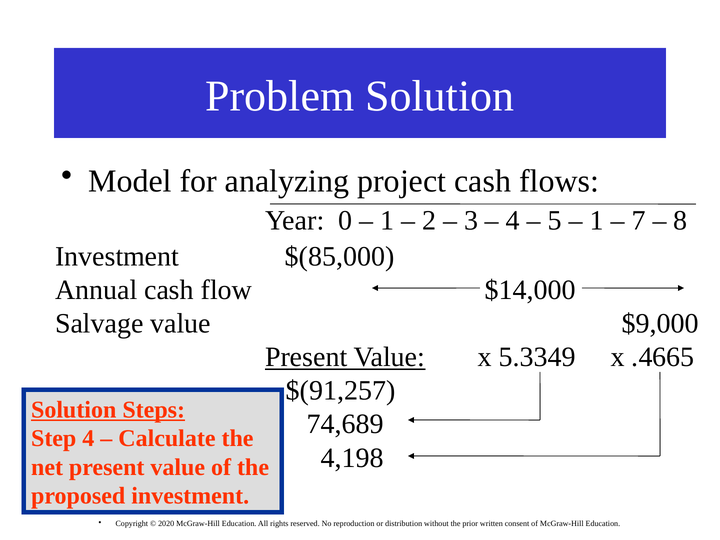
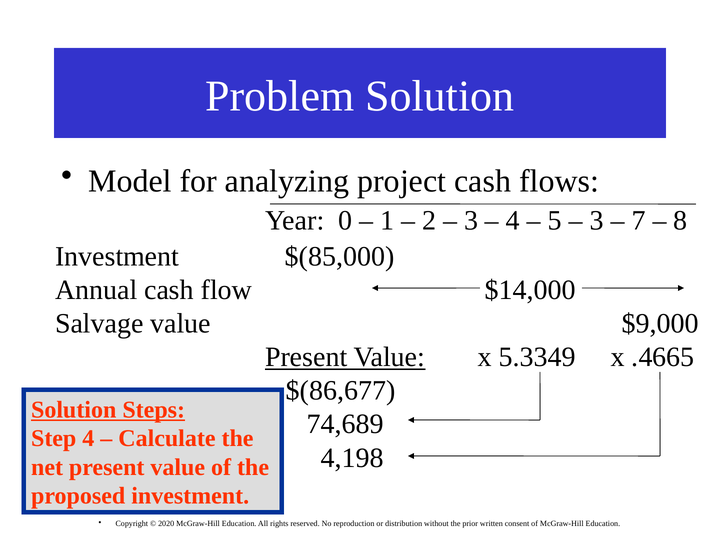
1: 1 -> 3 (597, 220)
$(91,257: $(91,257 -> $(86,677 (341, 391)
